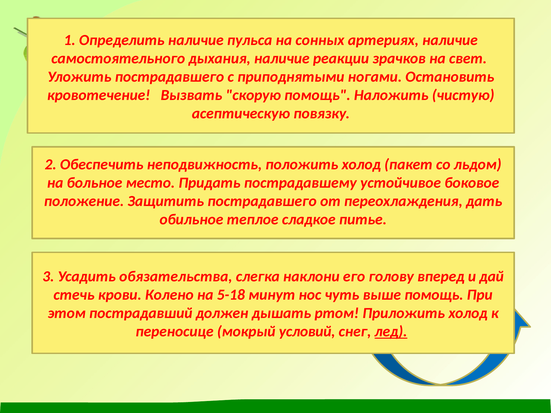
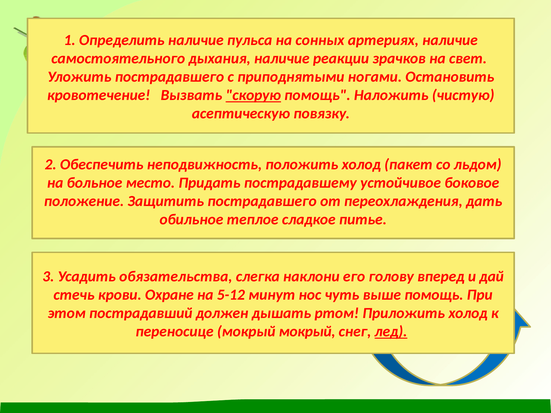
скорую underline: none -> present (253, 95)
Колено: Колено -> Охране (169, 295)
5-18: 5-18 -> 5-12 (231, 295)
мокрый условий: условий -> мокрый (307, 332)
